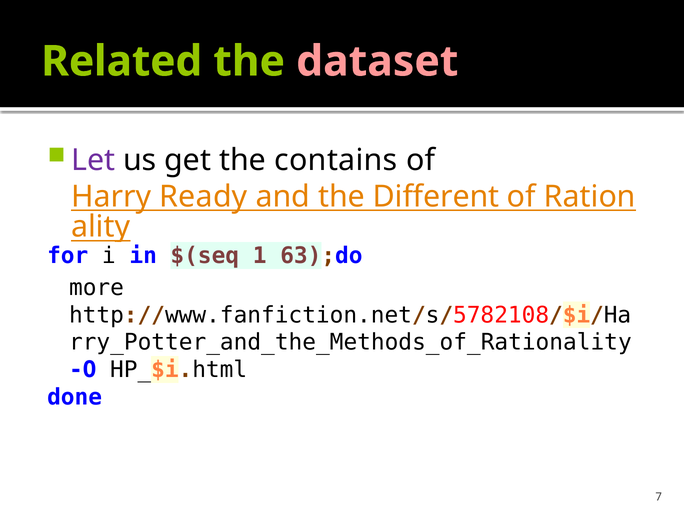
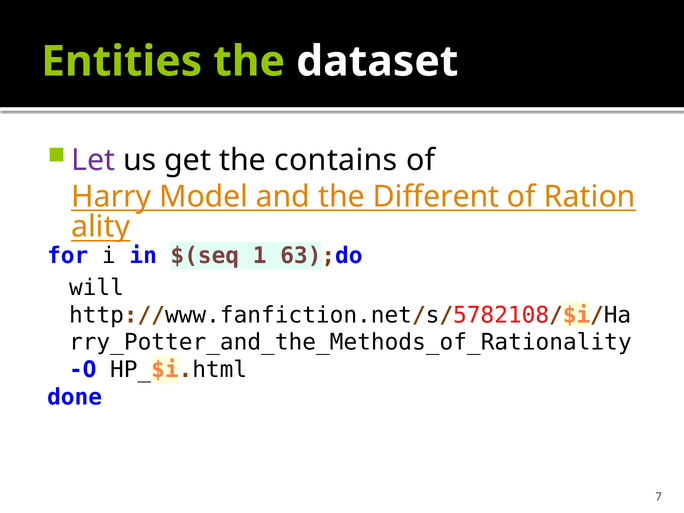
Related: Related -> Entities (122, 61)
dataset colour: pink -> white (377, 61)
Ready: Ready -> Model (204, 196)
more: more -> will (96, 288)
